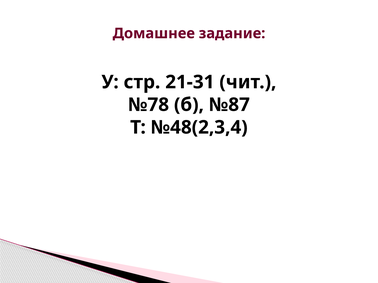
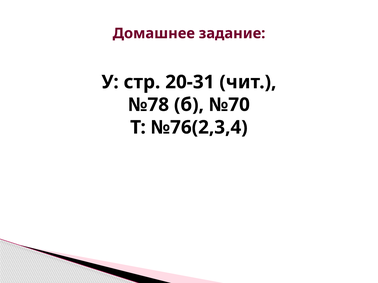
21-31: 21-31 -> 20-31 (190, 82)
№87: №87 -> №70 (229, 105)
№48(2,3,4: №48(2,3,4 -> №76(2,3,4 (199, 128)
